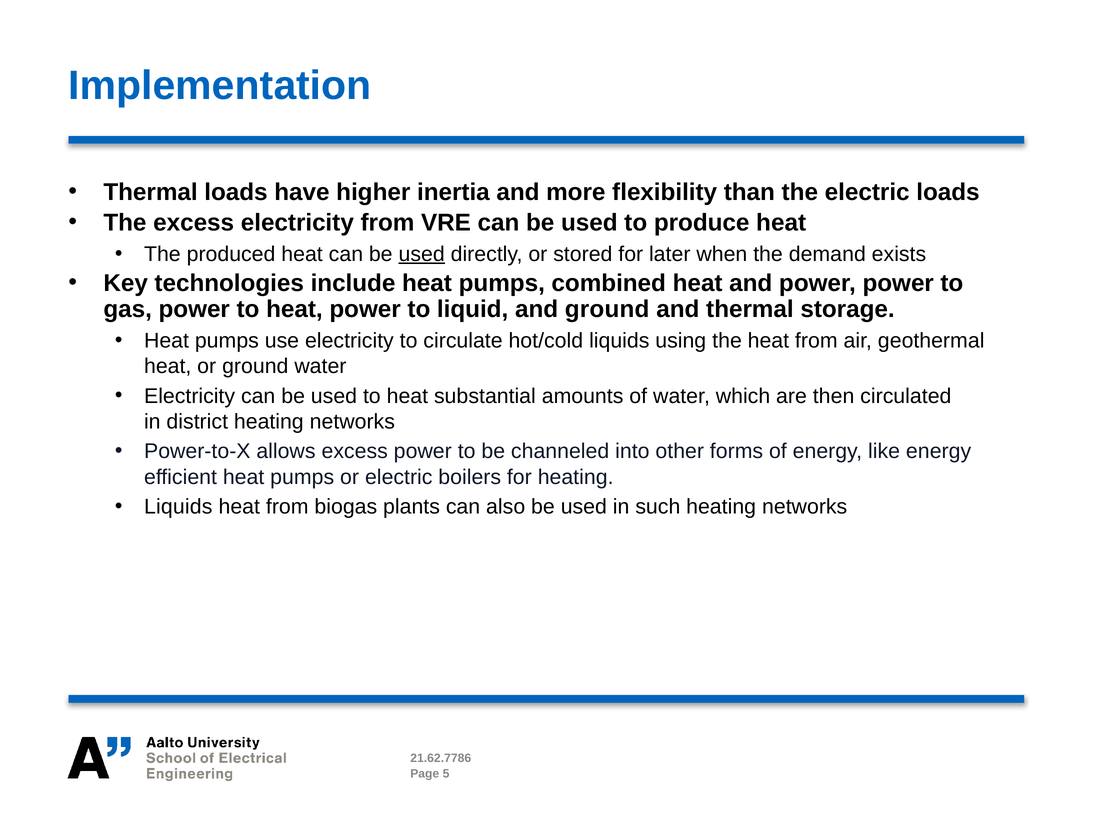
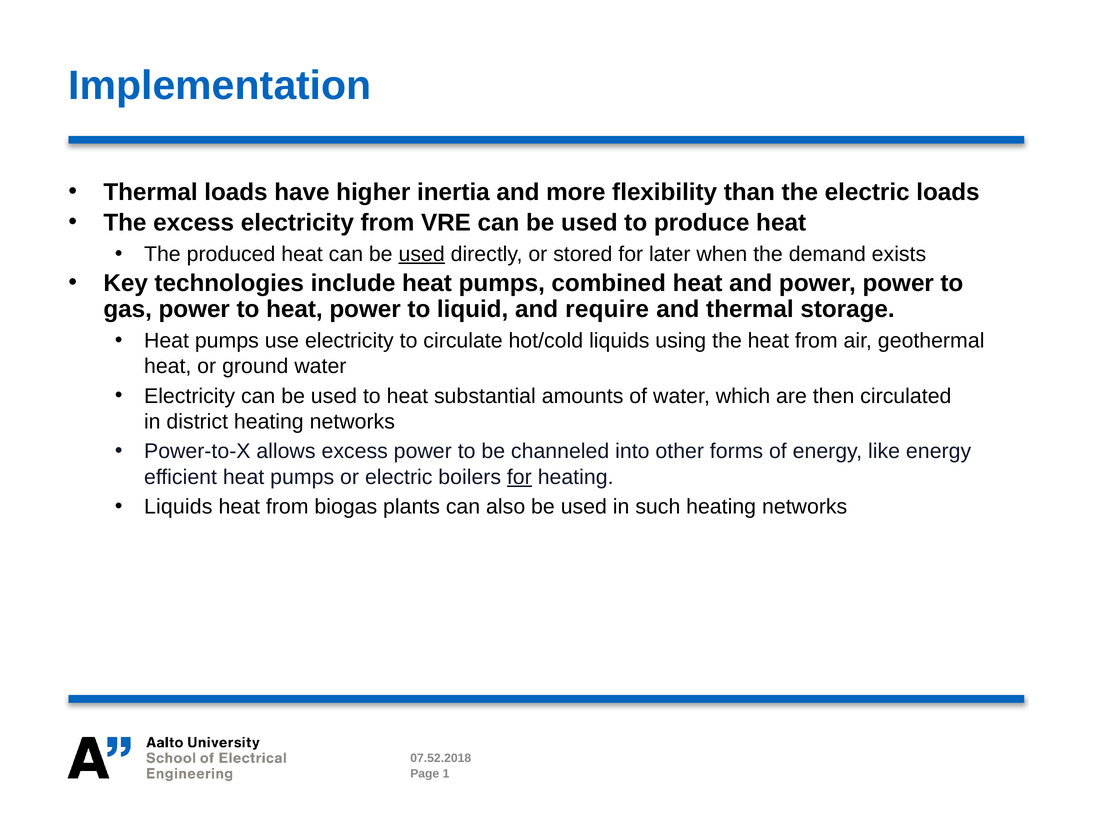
and ground: ground -> require (607, 309)
for underline: none -> present (519, 477)
21.62.7786: 21.62.7786 -> 07.52.2018 (441, 759)
5: 5 -> 1 (446, 774)
